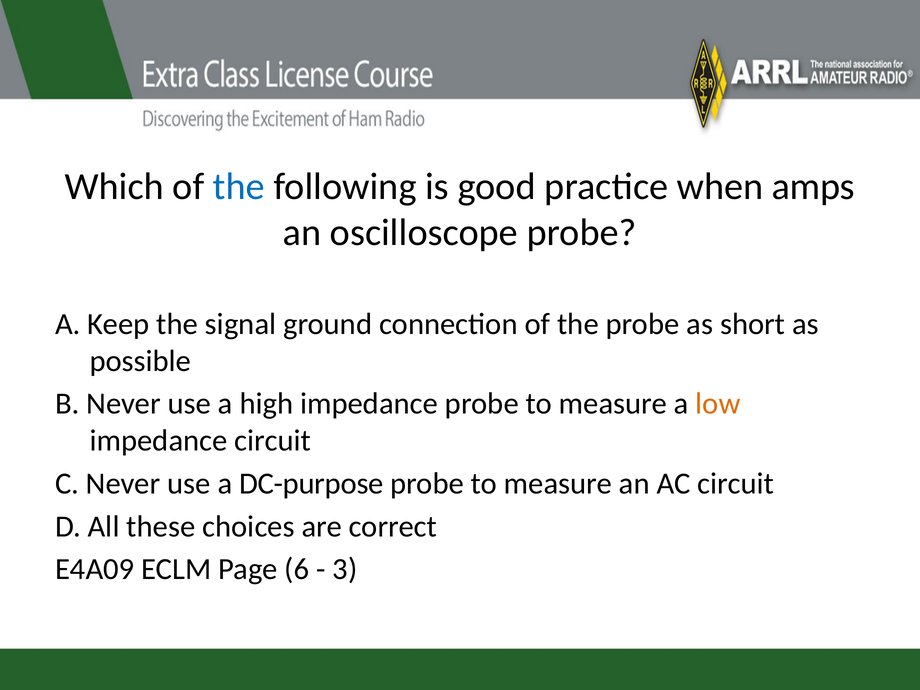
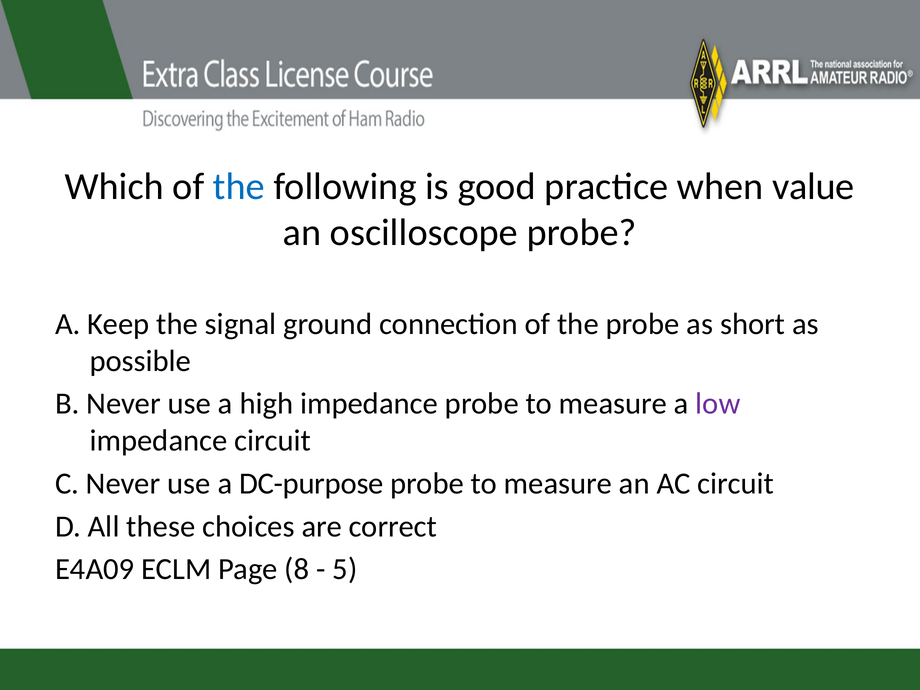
amps: amps -> value (813, 187)
low colour: orange -> purple (718, 404)
6: 6 -> 8 (297, 569)
3: 3 -> 5 (345, 569)
